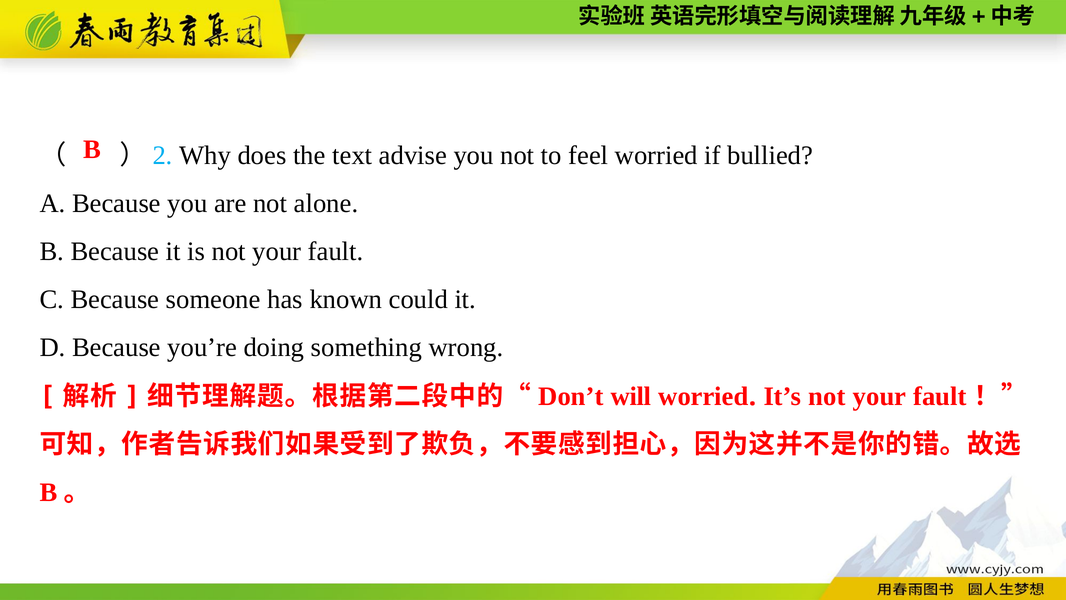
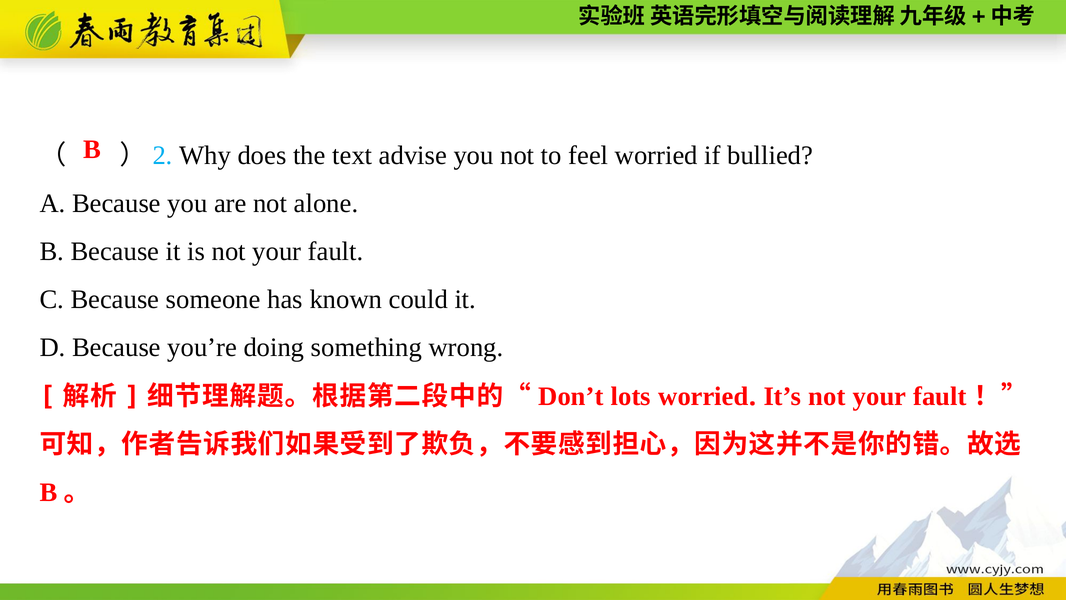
will: will -> lots (631, 396)
